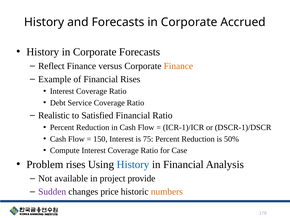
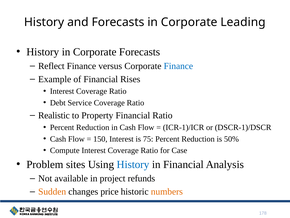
Accrued: Accrued -> Leading (243, 22)
Finance colour: orange -> blue (178, 66)
Satisfied: Satisfied -> Property (97, 115)
Problem rises: rises -> sites (76, 164)
provide: provide -> refunds (141, 178)
Sudden colour: purple -> orange (52, 191)
